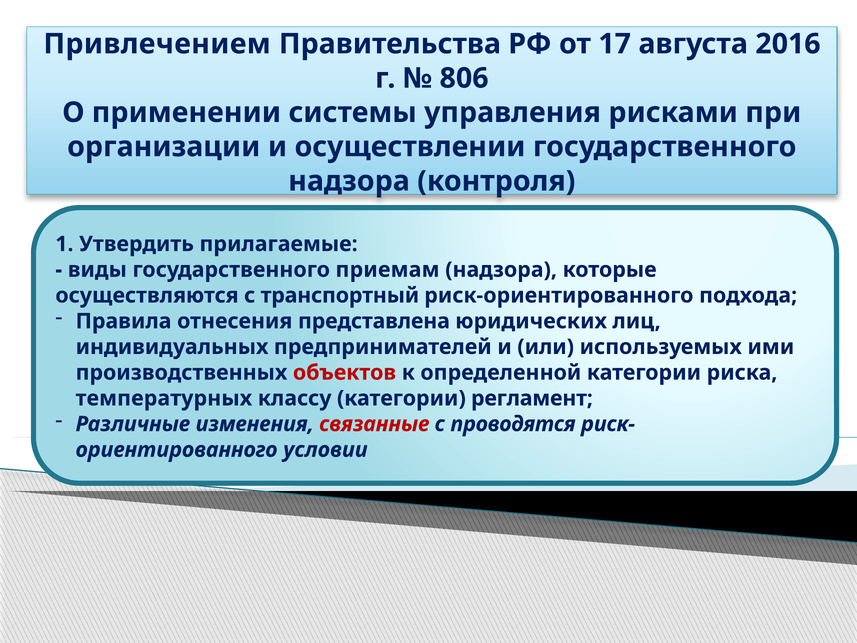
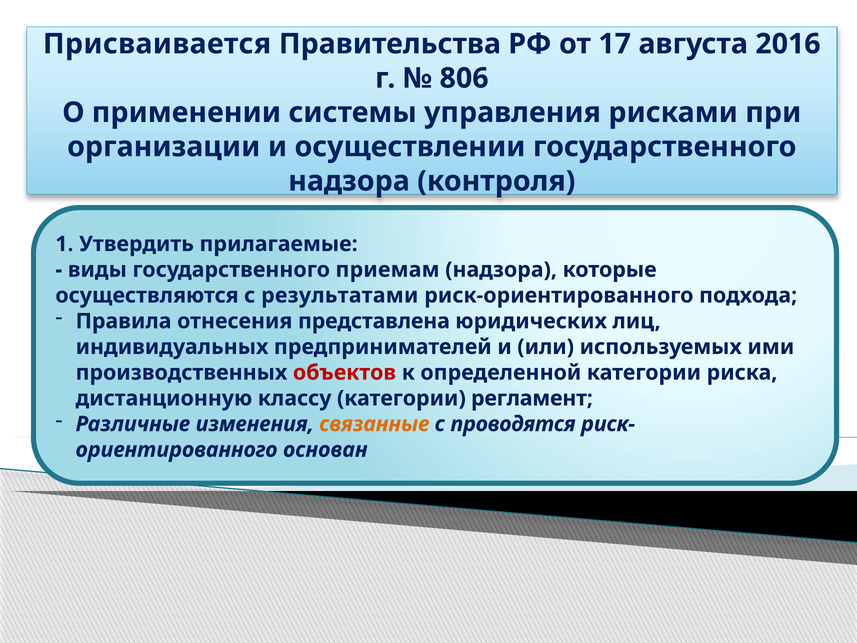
Привлечением: Привлечением -> Присваивается (157, 44)
транспортный: транспортный -> результатами (340, 295)
температурных: температурных -> дистанционную (164, 398)
связанные colour: red -> orange (374, 424)
условии: условии -> основан (325, 450)
